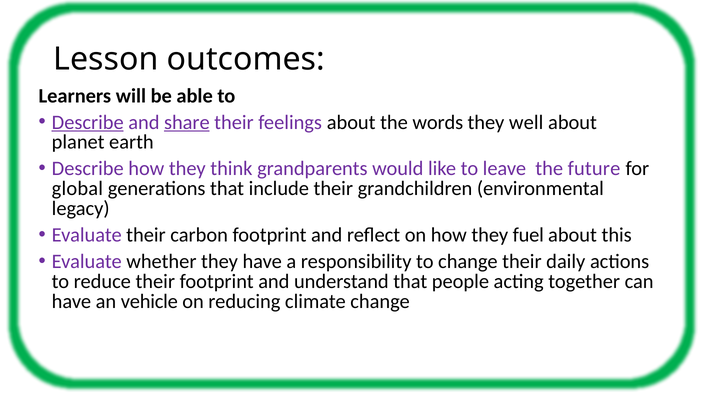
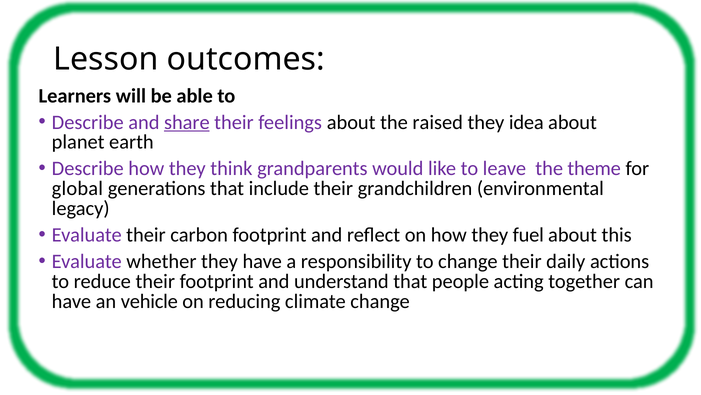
Describe underline: present -> none (88, 122)
words: words -> raised (438, 122)
well: well -> idea (526, 122)
future: future -> theme (594, 168)
